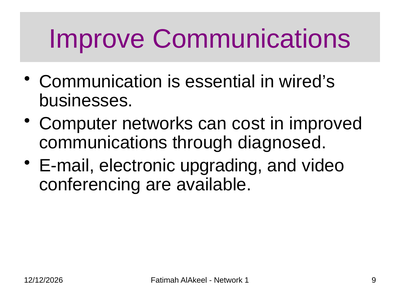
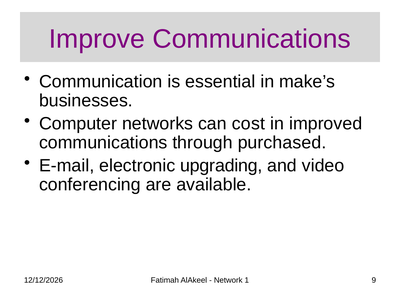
wired’s: wired’s -> make’s (307, 82)
diagnosed: diagnosed -> purchased (282, 143)
